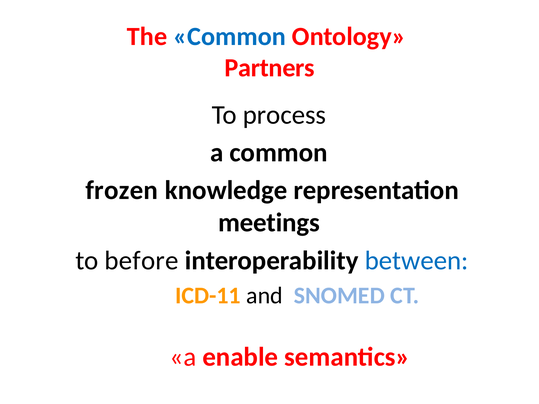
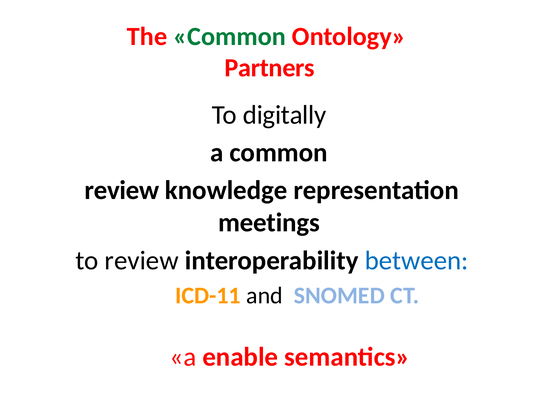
Common colour: blue -> green (230, 36)
process: process -> digitally (285, 115)
frozen: frozen -> review (122, 191)
to before: before -> review (142, 261)
